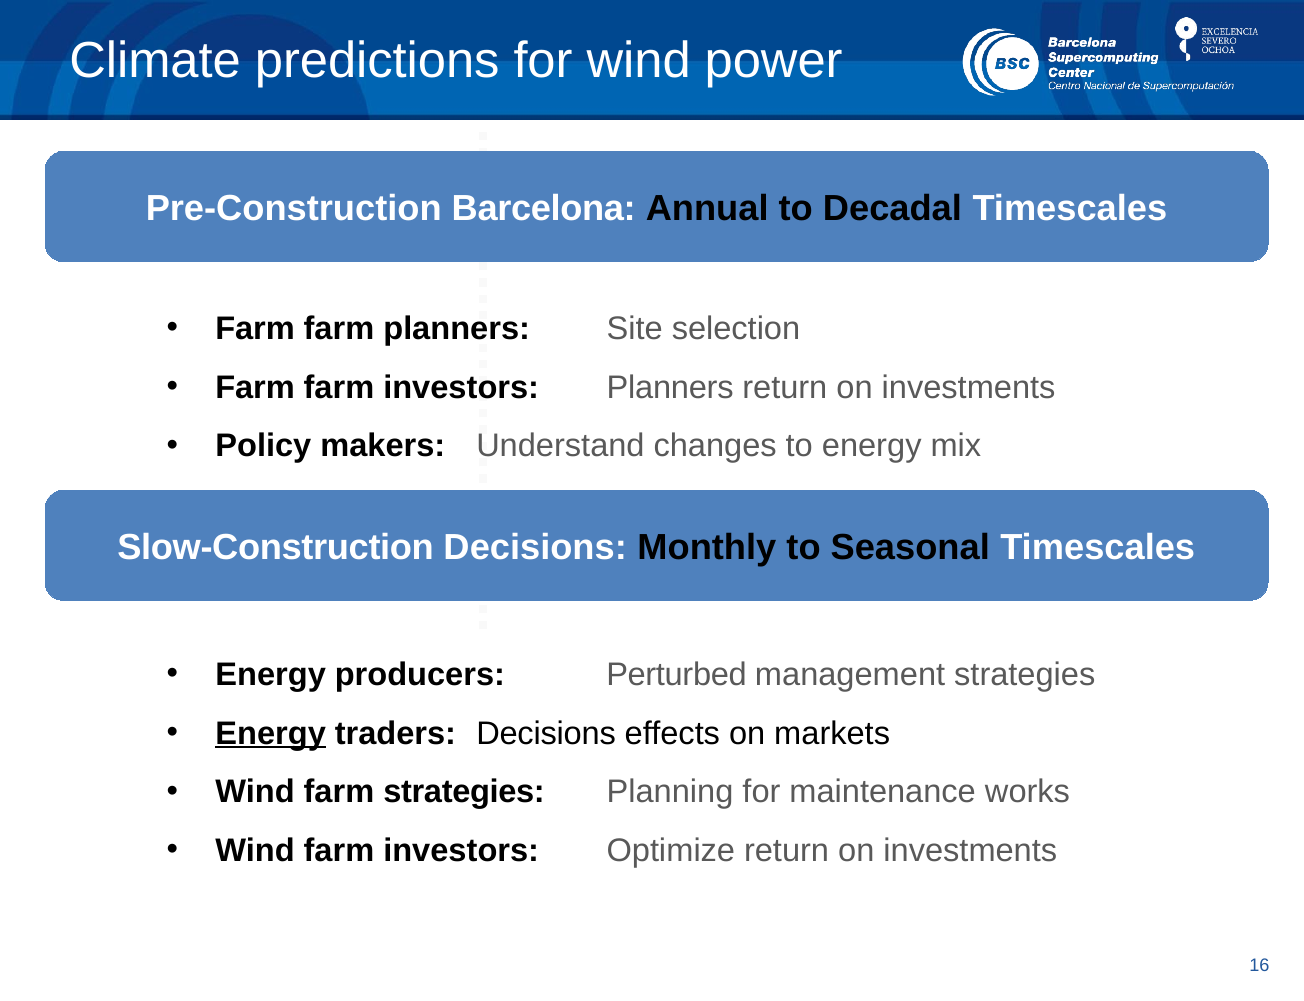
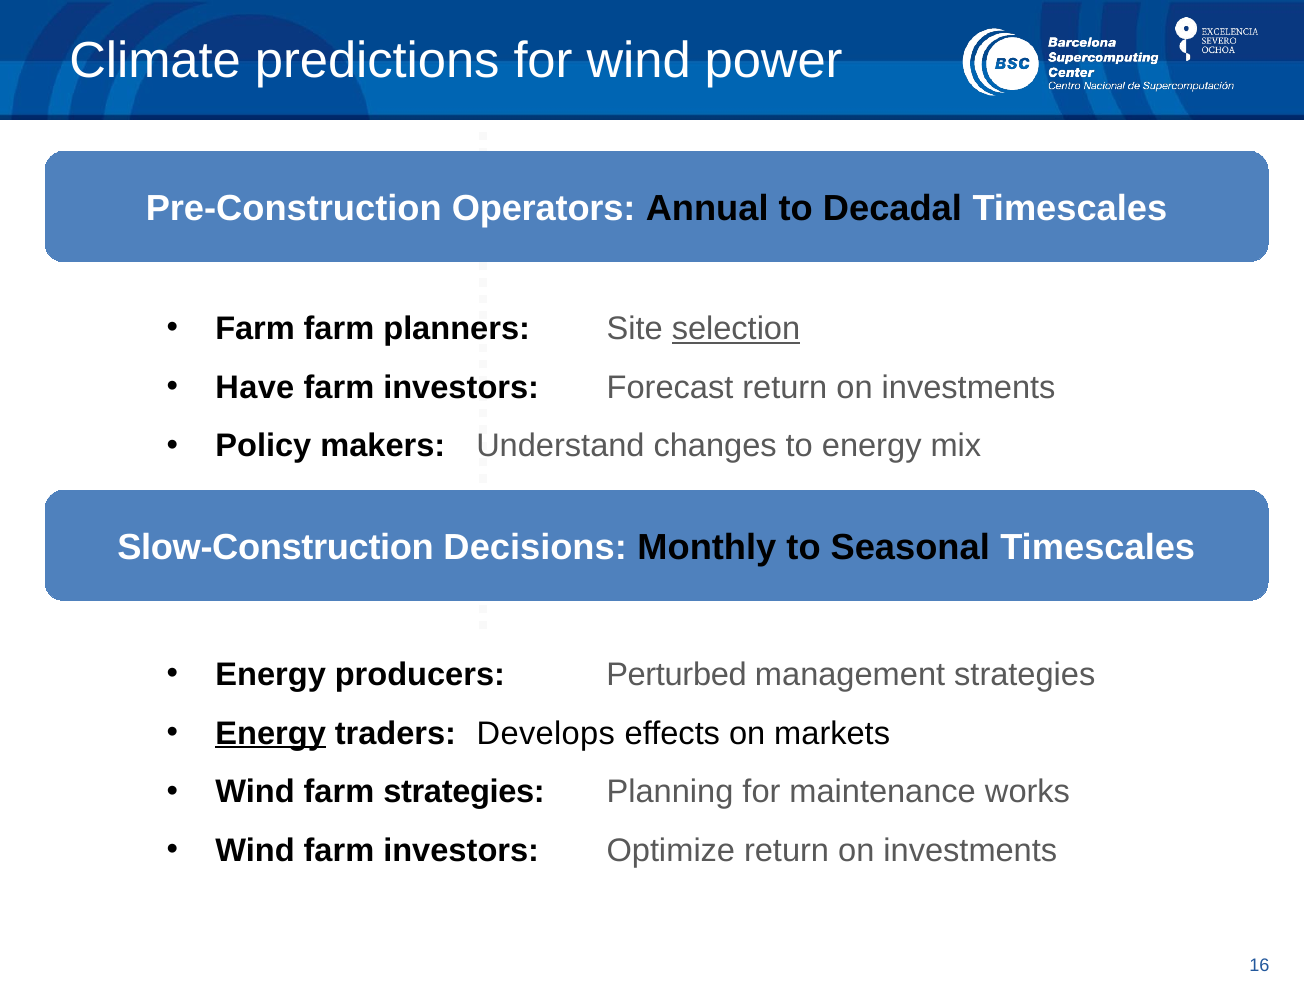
Barcelona: Barcelona -> Operators (544, 209)
selection underline: none -> present (736, 329)
Farm: Farm -> Have (255, 388)
investors Planners: Planners -> Forecast (670, 388)
traders Decisions: Decisions -> Develops (546, 733)
